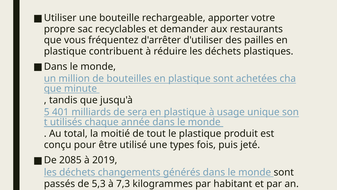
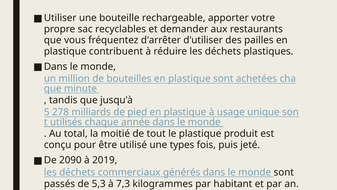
401: 401 -> 278 (60, 112)
sera: sera -> pied (137, 112)
2085: 2085 -> 2090 (70, 160)
changements: changements -> commerciaux (129, 172)
